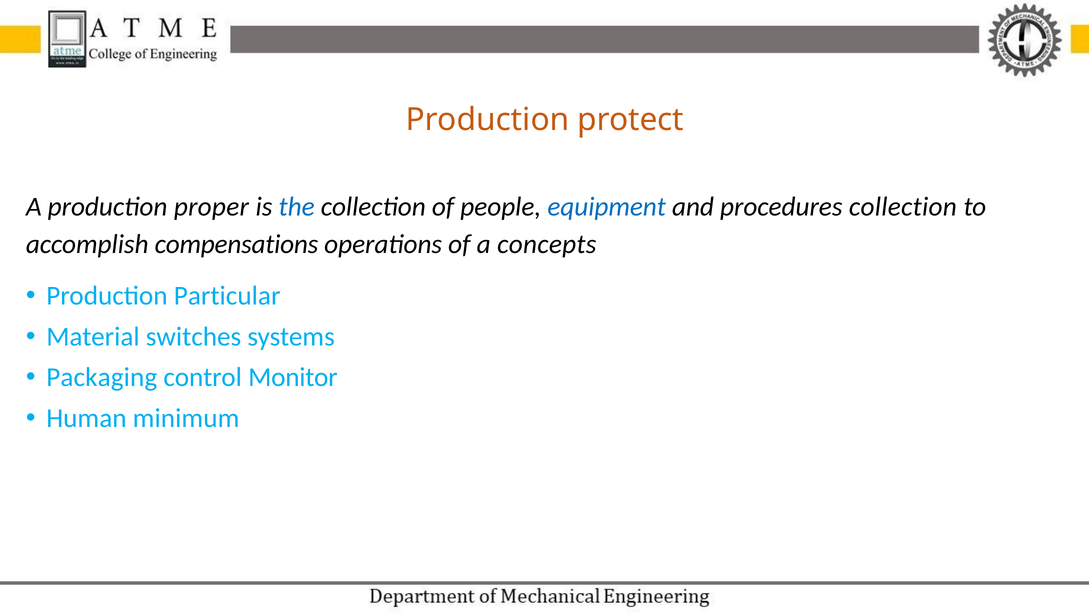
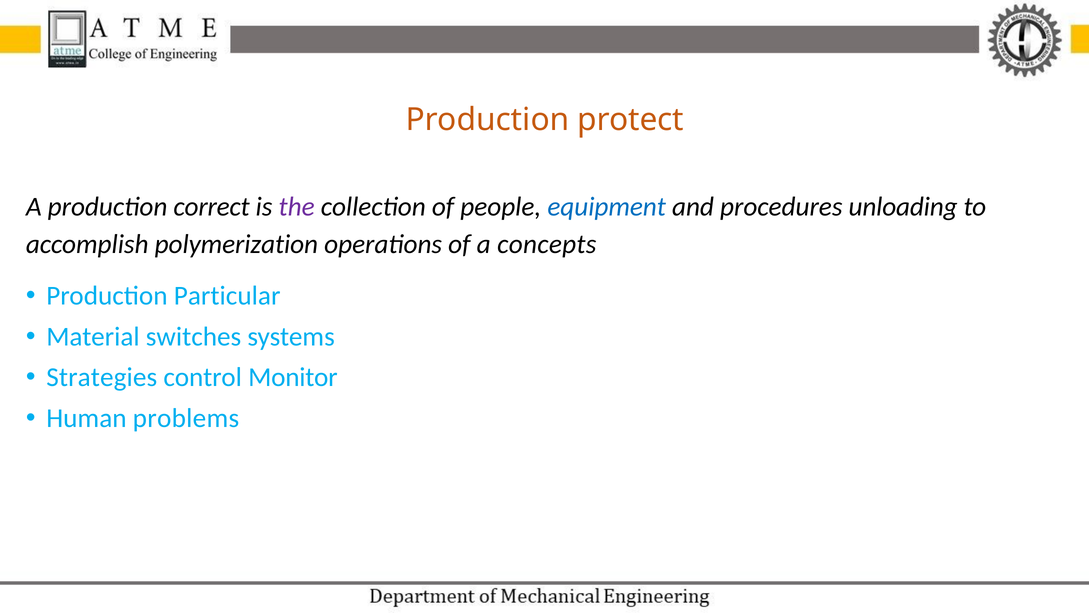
proper: proper -> correct (212, 206)
the colour: blue -> purple (297, 206)
procedures collection: collection -> unloading (903, 206)
compensations: compensations -> polymerization (236, 244)
Packaging: Packaging -> Strategies (102, 377)
minimum: minimum -> problems (186, 418)
